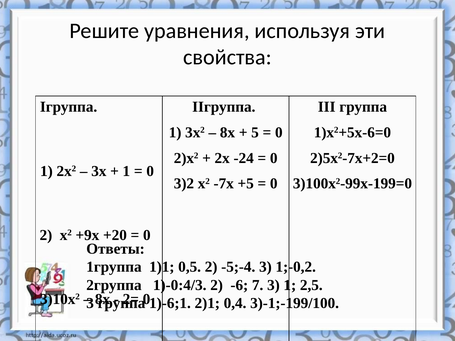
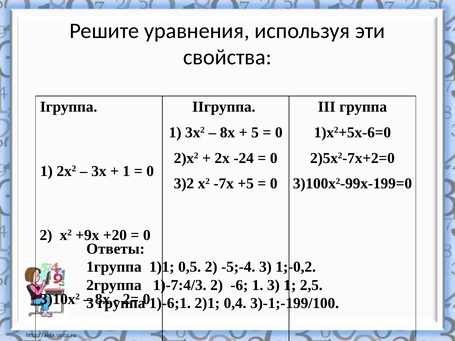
1)-0:4/3: 1)-0:4/3 -> 1)-7:4/3 (180, 285)
-6 7: 7 -> 1 (258, 285)
